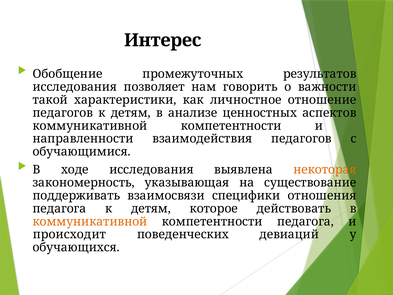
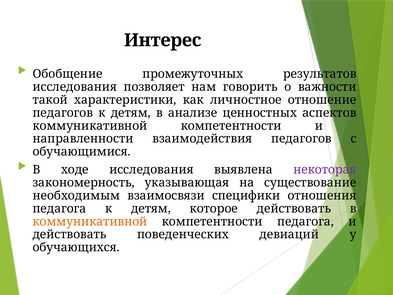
некоторая colour: orange -> purple (325, 169)
поддерживать: поддерживать -> необходимым (76, 195)
происходит: происходит -> действовать (70, 234)
